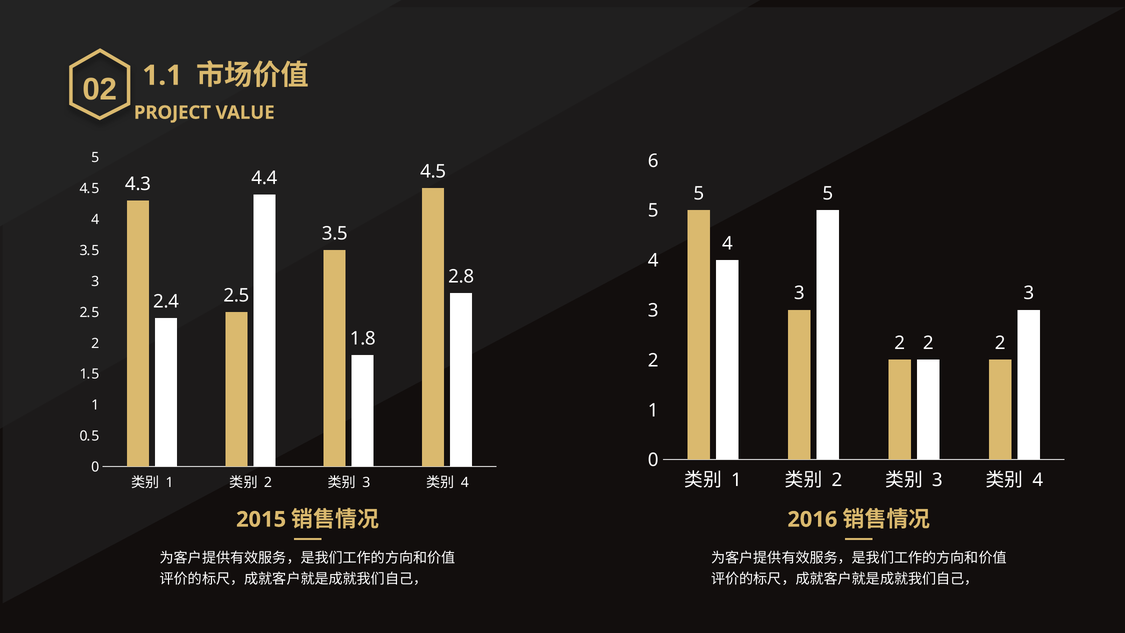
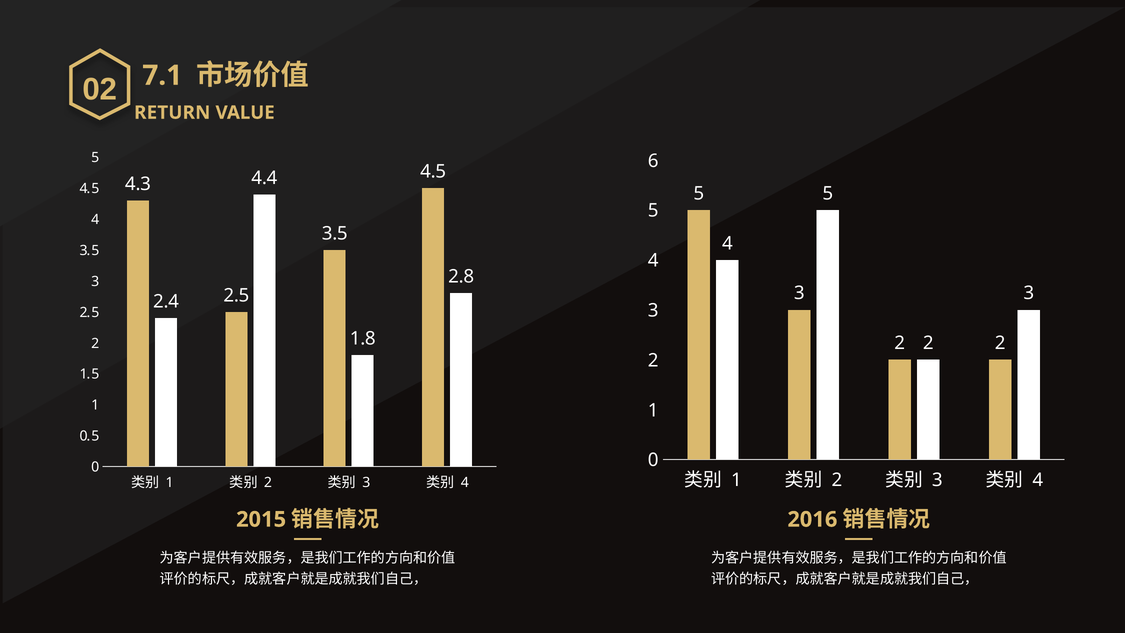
1.1: 1.1 -> 7.1 (162, 75)
PROJECT: PROJECT -> RETURN (172, 113)
